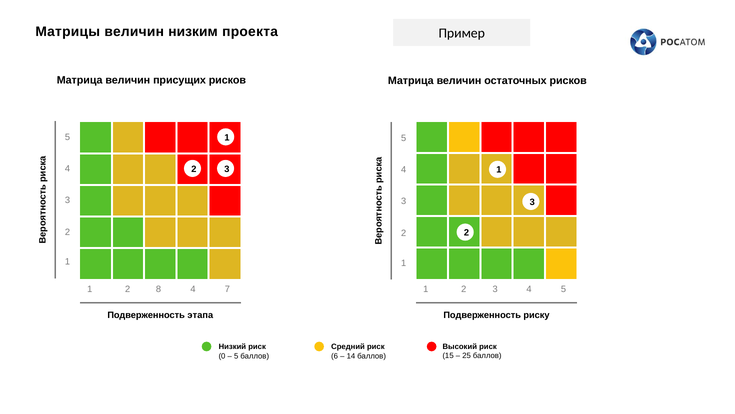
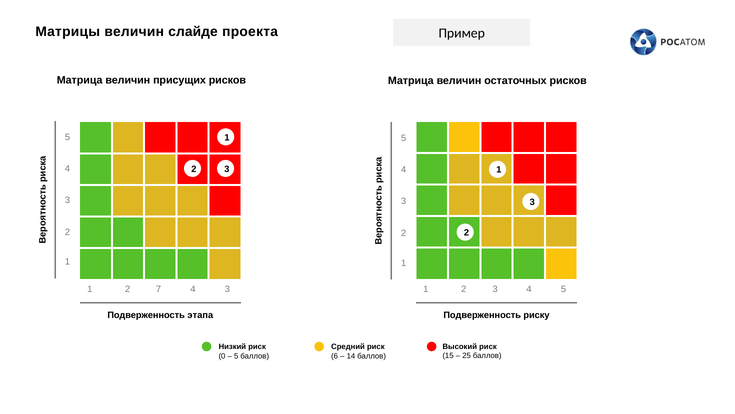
низким: низким -> слайде (193, 32)
8: 8 -> 7 (159, 289)
4 7: 7 -> 3 (227, 289)
